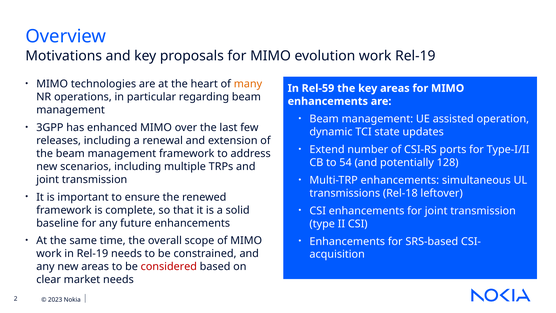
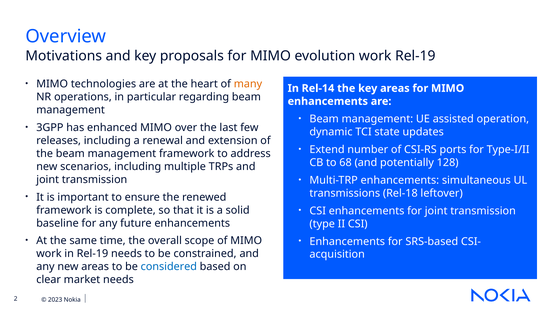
Rel-59: Rel-59 -> Rel-14 (318, 88)
54: 54 -> 68 (346, 162)
considered colour: red -> blue (169, 267)
